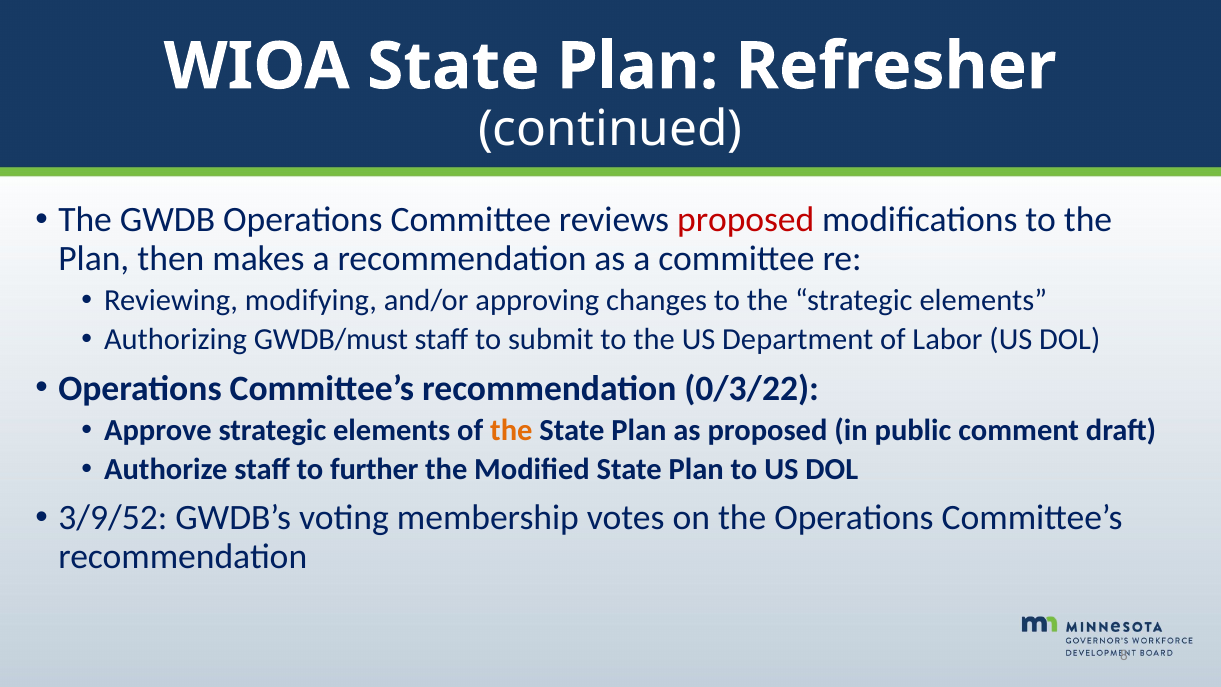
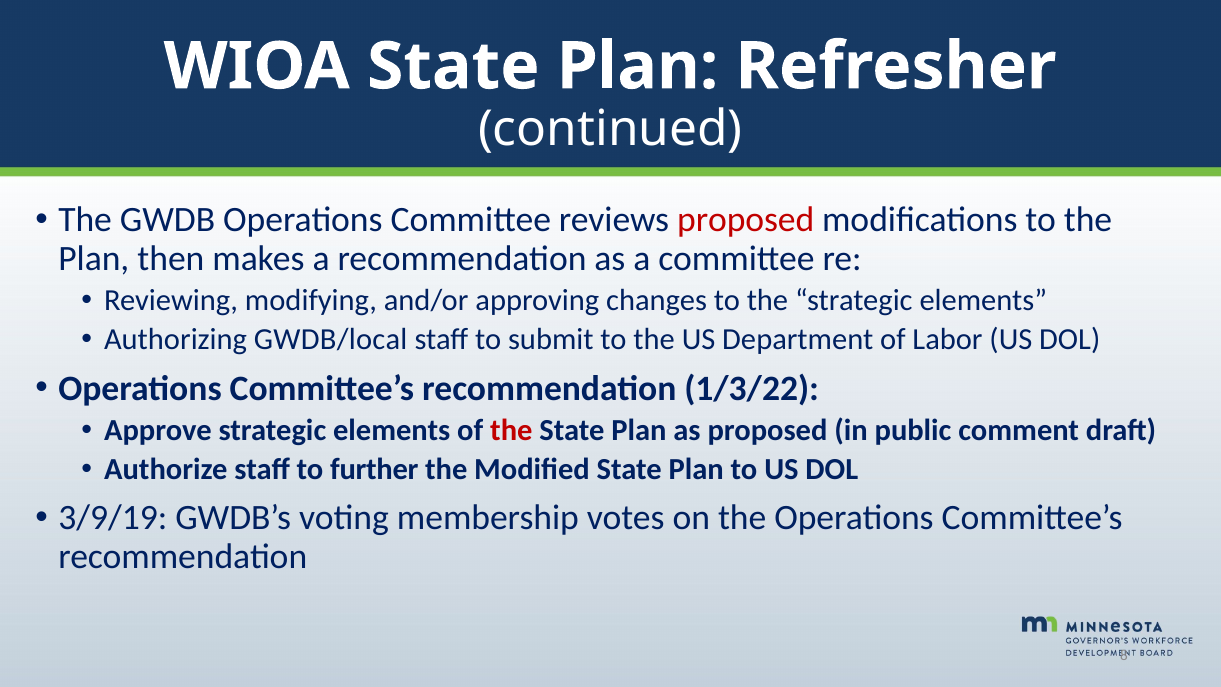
GWDB/must: GWDB/must -> GWDB/local (331, 340)
0/3/22: 0/3/22 -> 1/3/22 (752, 388)
the colour: orange -> red (511, 430)
3/9/52: 3/9/52 -> 3/9/19 (113, 518)
